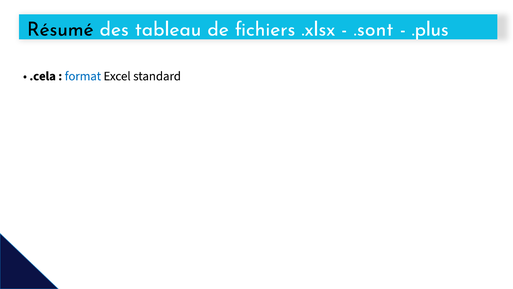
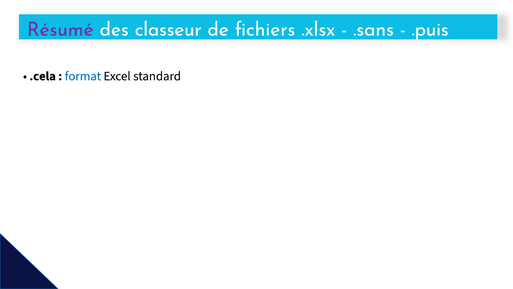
Résumé colour: black -> purple (60, 29)
tableau: tableau -> classeur (168, 29)
.sont: .sont -> .sans (374, 29)
.plus: .plus -> .puis (430, 29)
